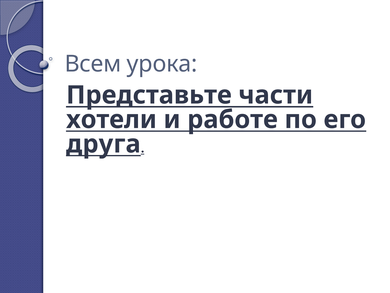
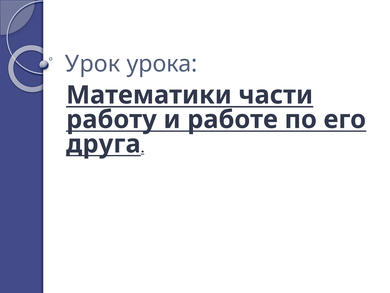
Всем: Всем -> Урок (93, 64)
Представьте: Представьте -> Математики (149, 95)
хотели: хотели -> работу (111, 119)
